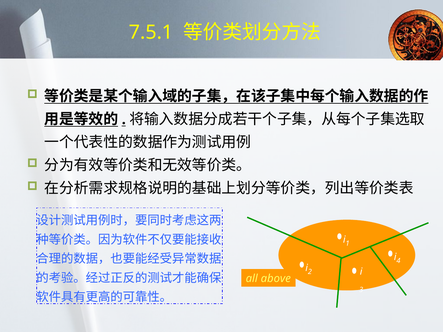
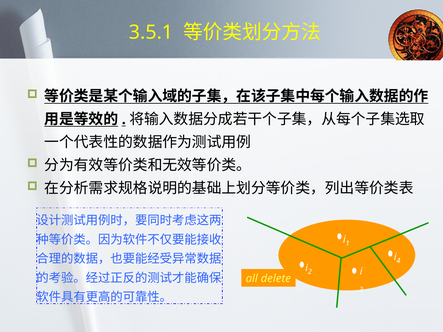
7.5.1: 7.5.1 -> 3.5.1 (151, 32)
above: above -> delete (276, 279)
